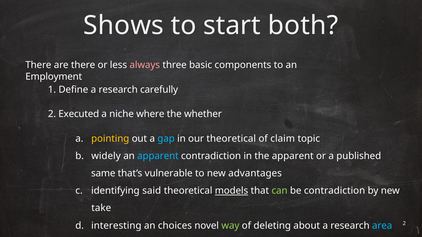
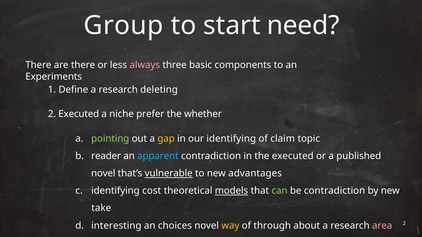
Shows: Shows -> Group (123, 25)
both: both -> need (303, 25)
Employment: Employment -> Experiments (54, 77)
carefully: carefully -> deleting (159, 90)
where: where -> prefer (150, 114)
pointing colour: yellow -> light green (110, 139)
gap colour: light blue -> yellow (166, 139)
our theoretical: theoretical -> identifying (231, 139)
widely: widely -> reader (106, 156)
the apparent: apparent -> executed (293, 156)
same: same -> novel (103, 174)
vulnerable underline: none -> present (169, 174)
said: said -> cost (152, 191)
way colour: light green -> yellow (230, 226)
deleting: deleting -> through (272, 226)
area colour: light blue -> pink (382, 226)
